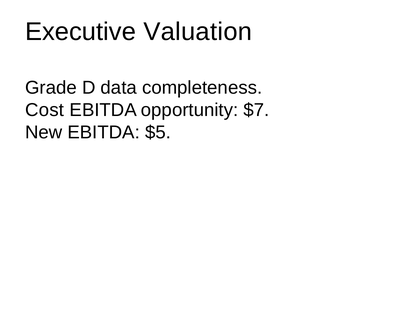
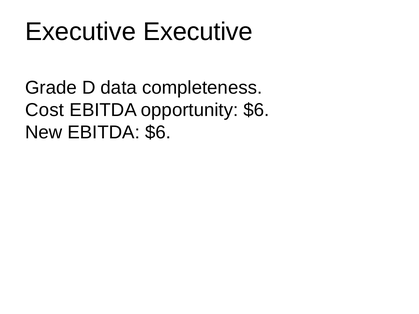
Executive Valuation: Valuation -> Executive (198, 32)
opportunity $7: $7 -> $6 (256, 110)
EBITDA $5: $5 -> $6 (158, 133)
